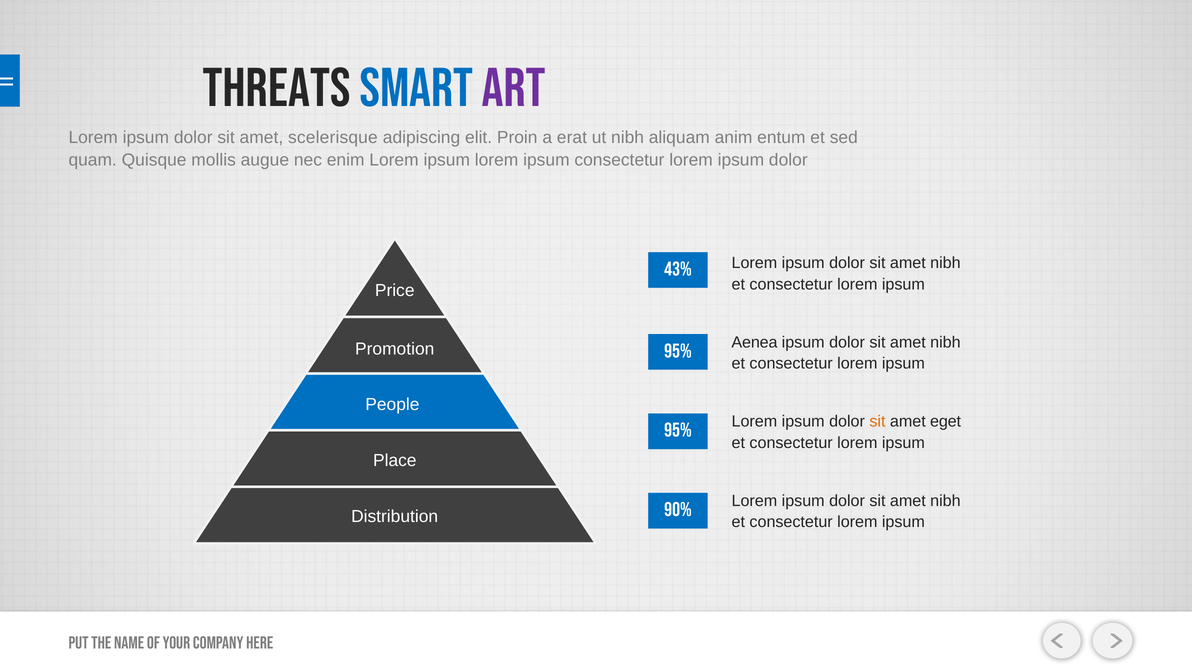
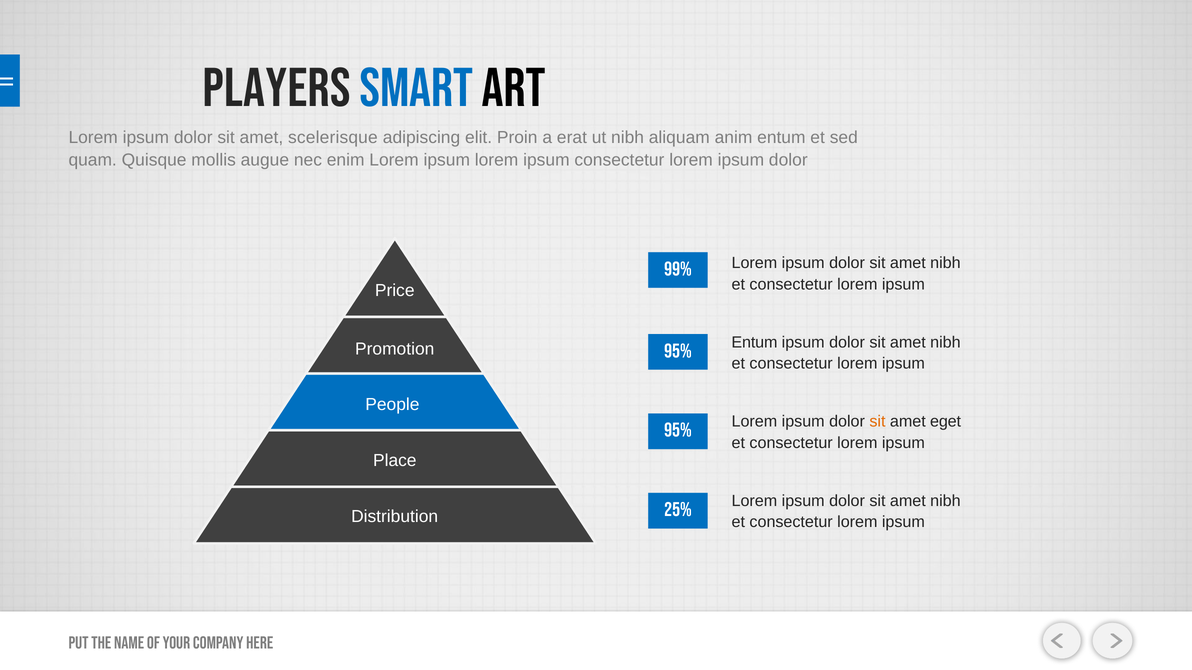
THREATS: THREATS -> PLAYERS (277, 88)
ART colour: purple -> black (514, 88)
43%: 43% -> 99% (678, 269)
Aenea: Aenea -> Entum (755, 342)
90%: 90% -> 25% (678, 510)
